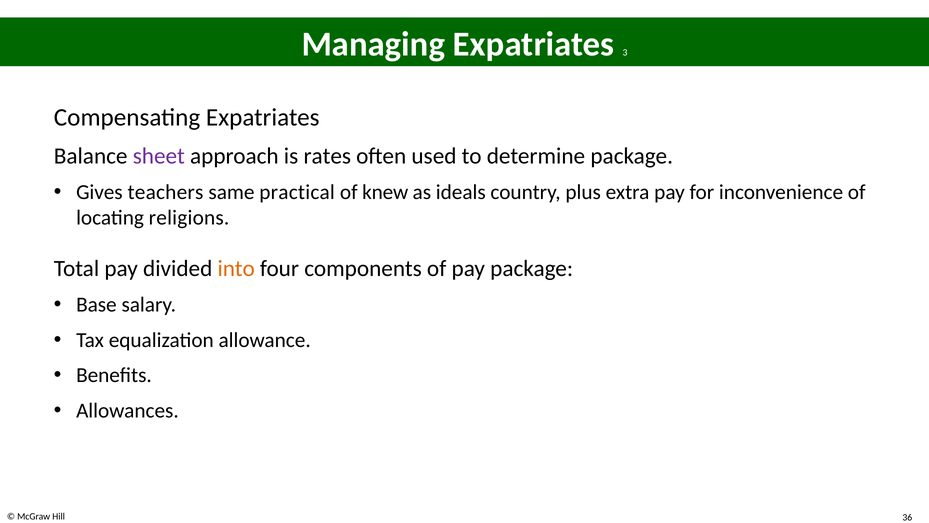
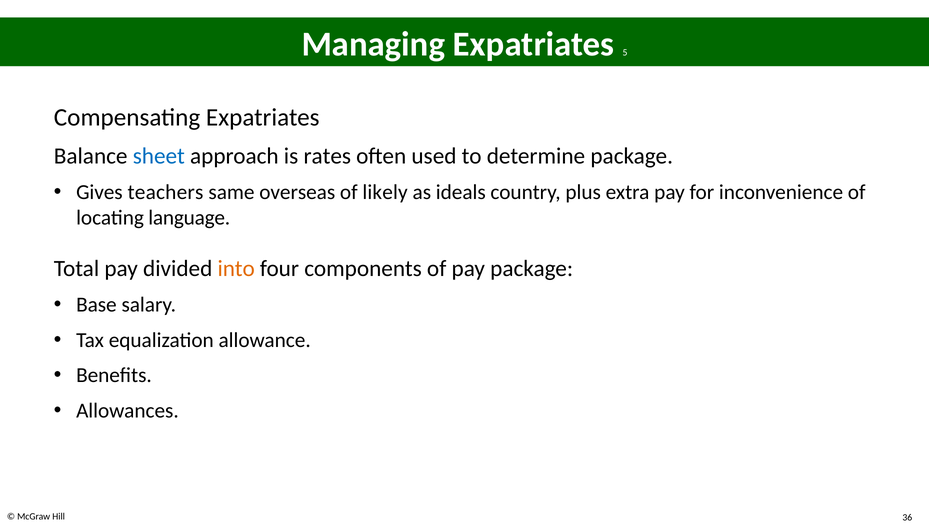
3: 3 -> 5 (625, 52)
sheet colour: purple -> blue (159, 156)
practical: practical -> overseas (297, 192)
knew: knew -> likely (385, 192)
religions: religions -> language (189, 218)
